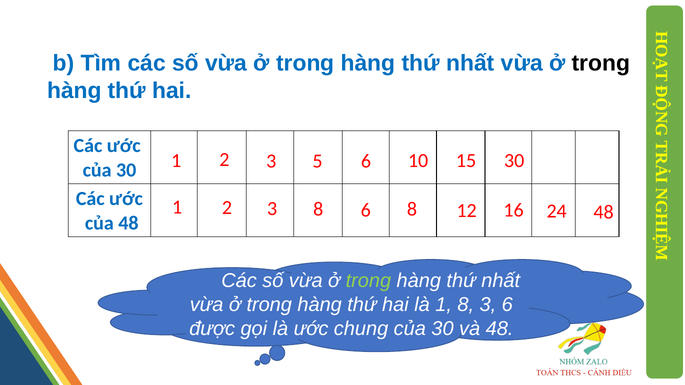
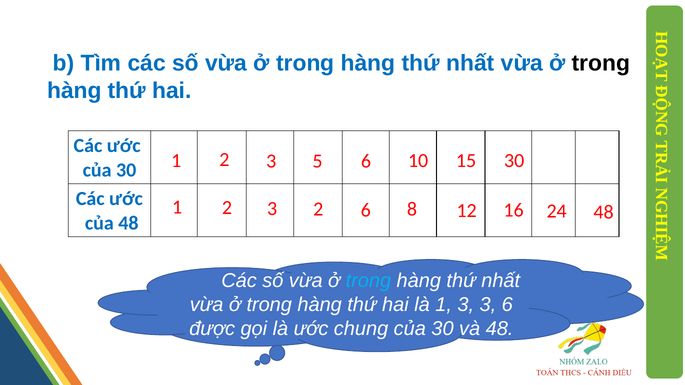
3 8: 8 -> 2 (318, 209)
trong colour: light green -> light blue (368, 281)
1 8: 8 -> 3 (466, 305)
